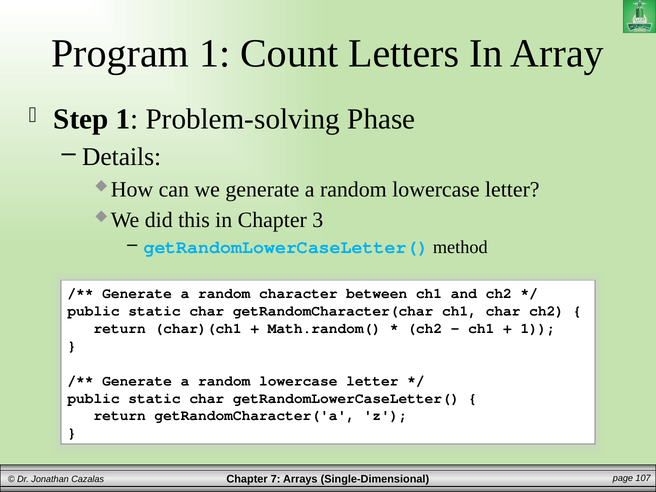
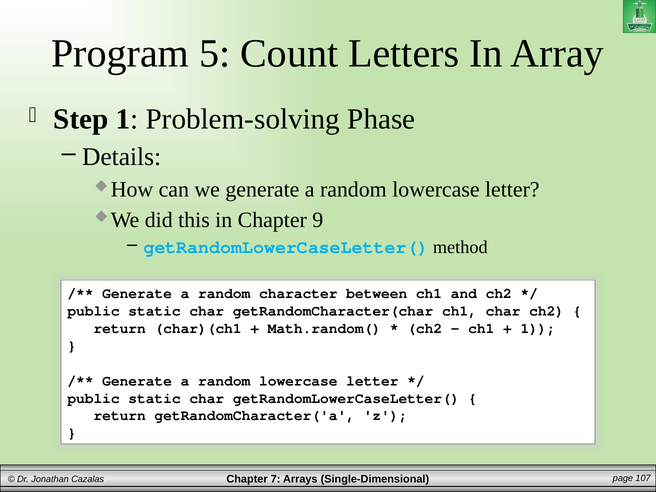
Program 1: 1 -> 5 (215, 54)
3: 3 -> 9 (318, 220)
